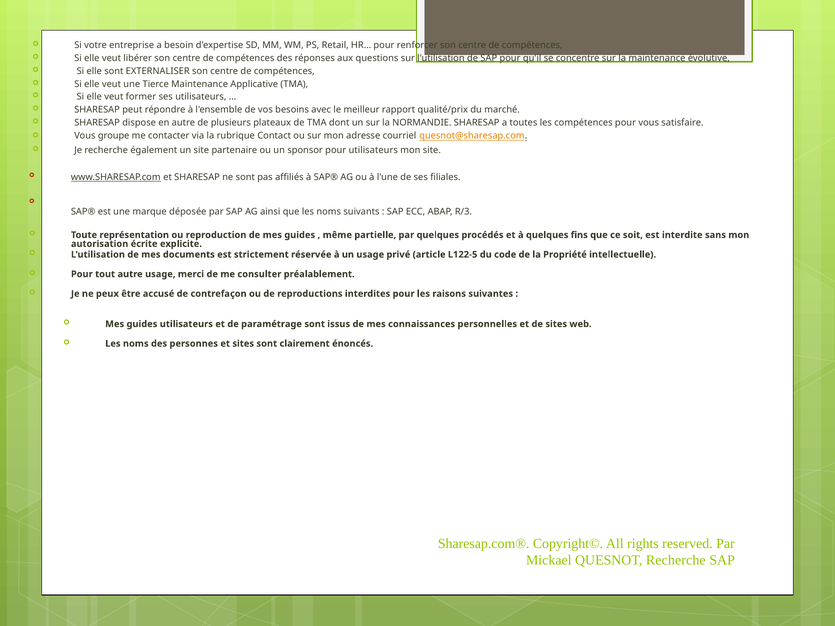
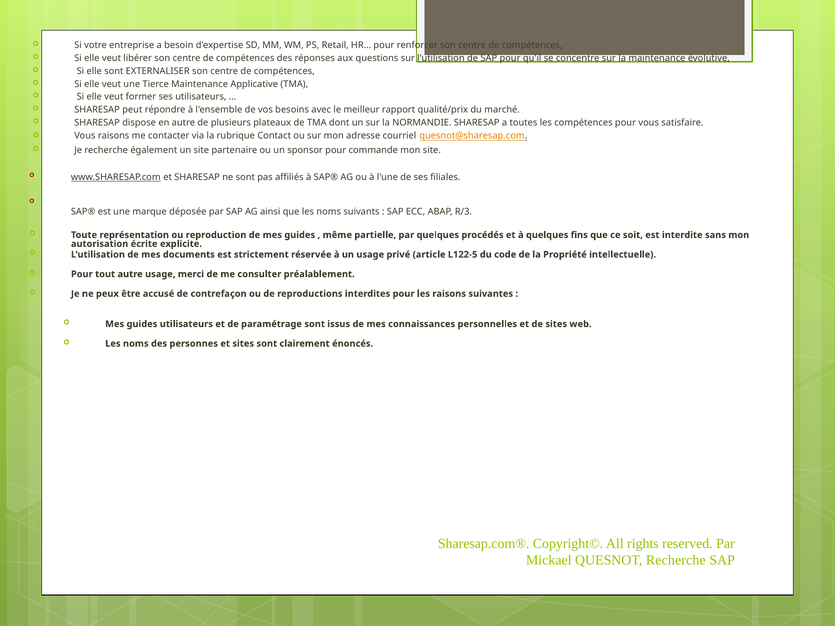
Vous groupe: groupe -> raisons (114, 136)
pour utilisateurs: utilisateurs -> commande (373, 150)
